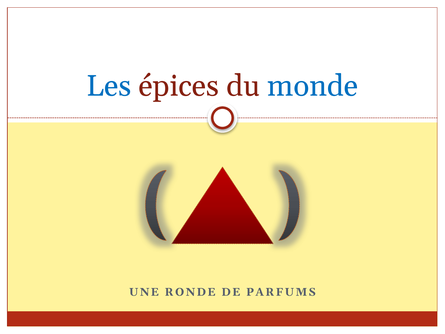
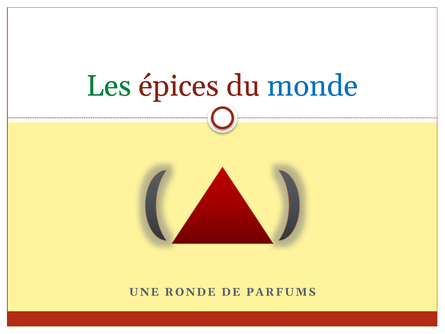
Les colour: blue -> green (109, 86)
